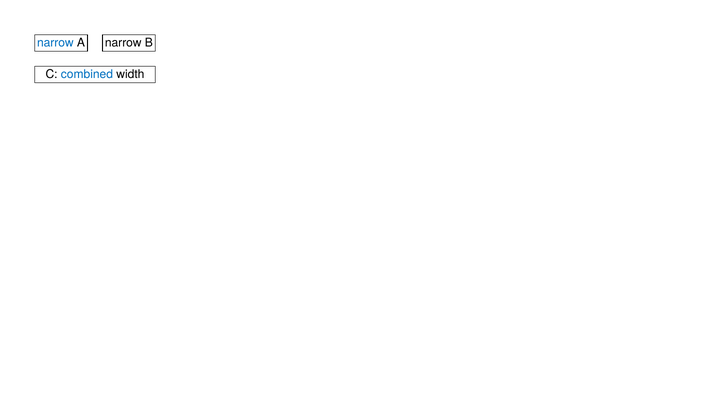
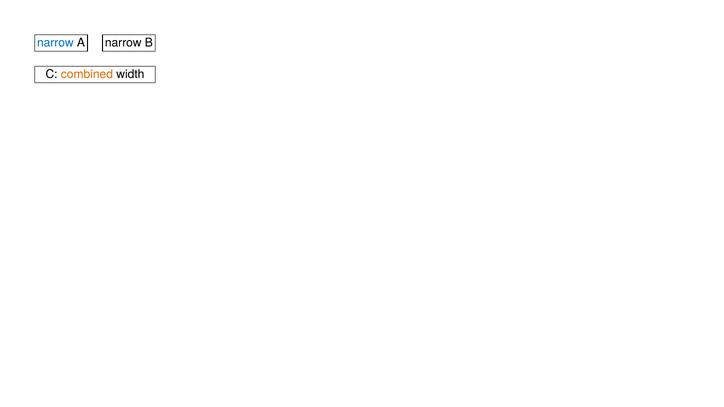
combined colour: blue -> orange (87, 74)
